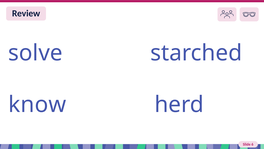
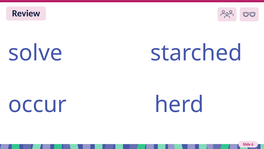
know: know -> occur (37, 104)
